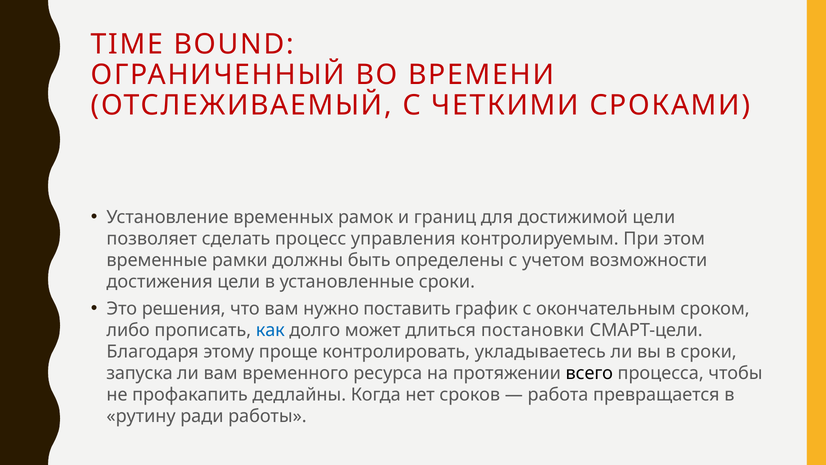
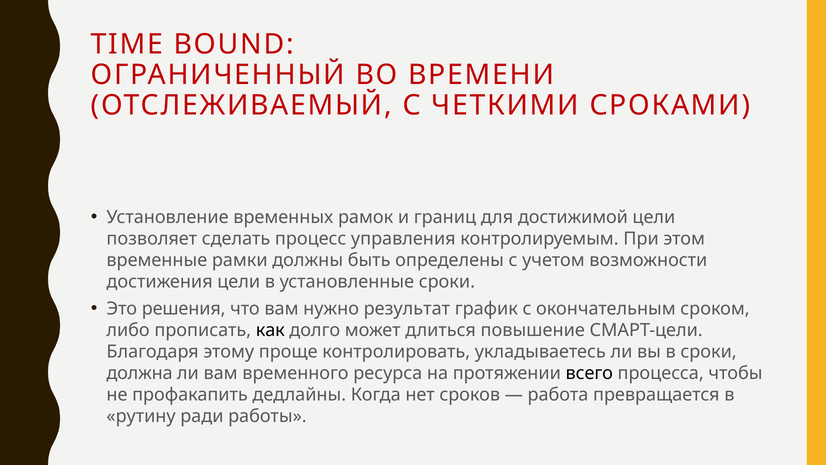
поставить: поставить -> результат (407, 308)
как colour: blue -> black (270, 330)
постановки: постановки -> повышение (533, 330)
запуска: запуска -> должна (140, 373)
